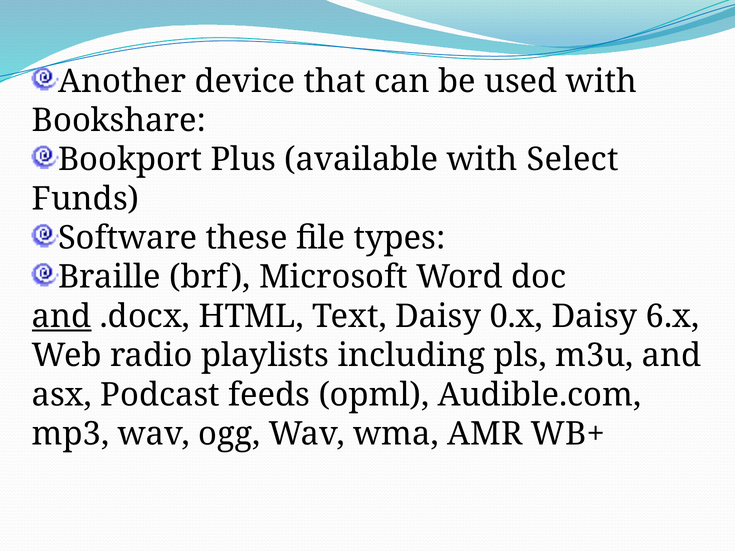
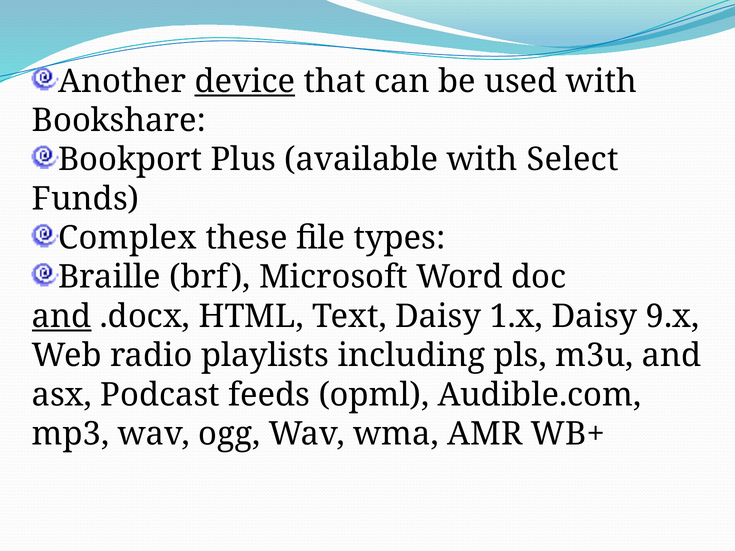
device underline: none -> present (245, 81)
Software: Software -> Complex (128, 238)
0.x: 0.x -> 1.x (516, 317)
6.x: 6.x -> 9.x (673, 317)
